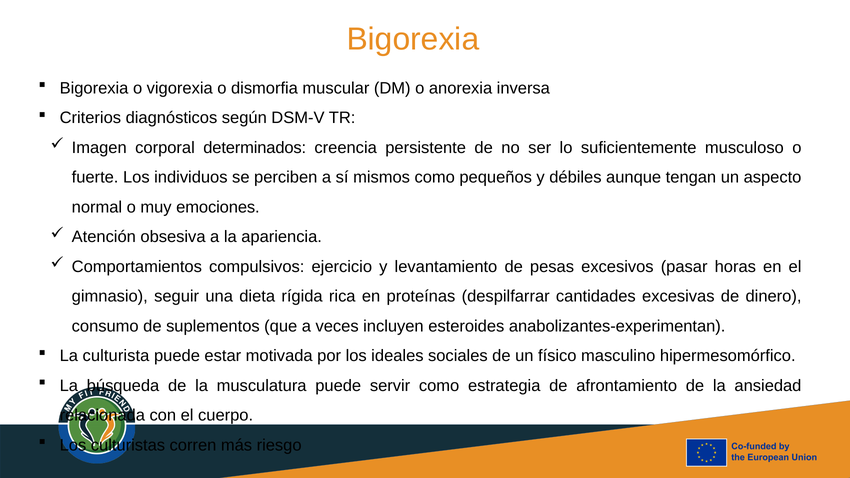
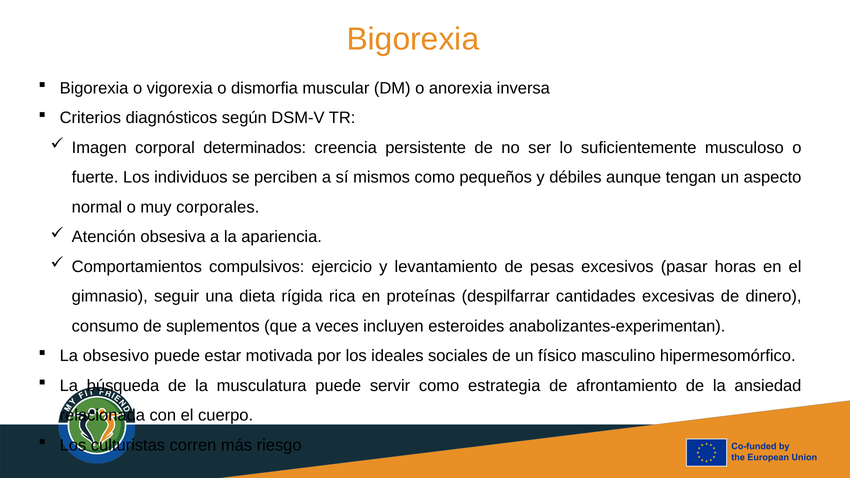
emociones: emociones -> corporales (218, 207)
culturista: culturista -> obsesivo (116, 356)
